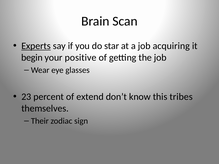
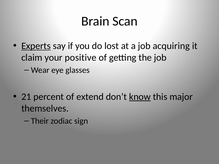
star: star -> lost (112, 46)
begin: begin -> claim (32, 58)
23: 23 -> 21 (26, 97)
know underline: none -> present (140, 97)
tribes: tribes -> major (181, 97)
